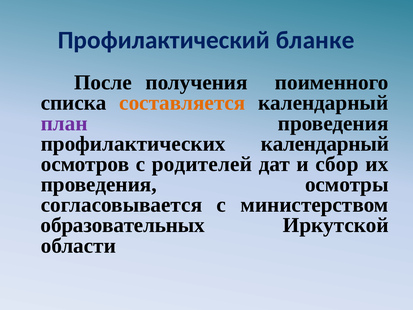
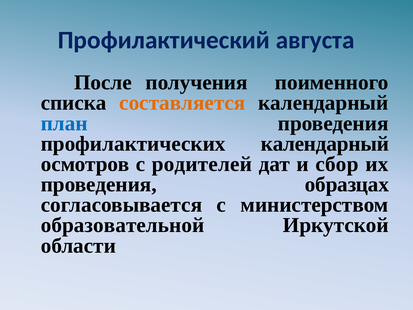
бланке: бланке -> августа (315, 40)
план colour: purple -> blue (64, 123)
осмотры: осмотры -> образцах (347, 184)
образовательных: образовательных -> образовательной (123, 225)
